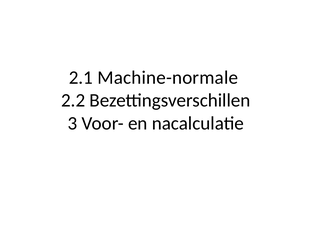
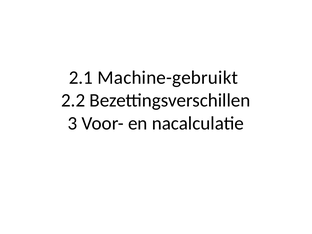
Machine-normale: Machine-normale -> Machine-gebruikt (168, 78)
